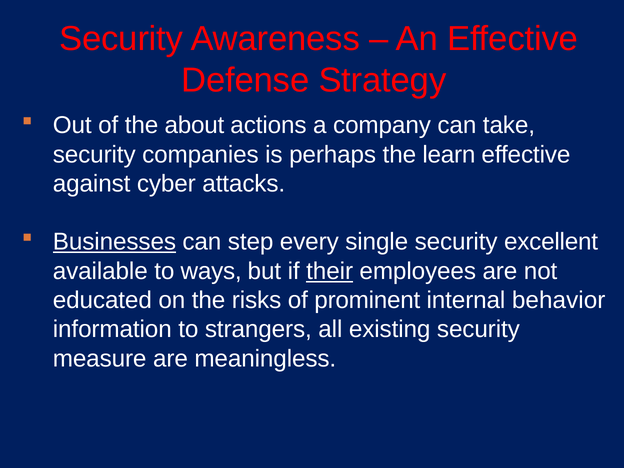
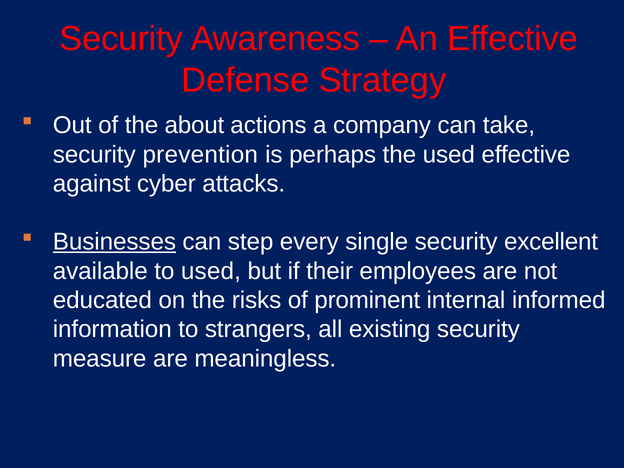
companies: companies -> prevention (200, 155)
the learn: learn -> used (449, 155)
to ways: ways -> used (211, 271)
their underline: present -> none (330, 271)
behavior: behavior -> informed (559, 300)
